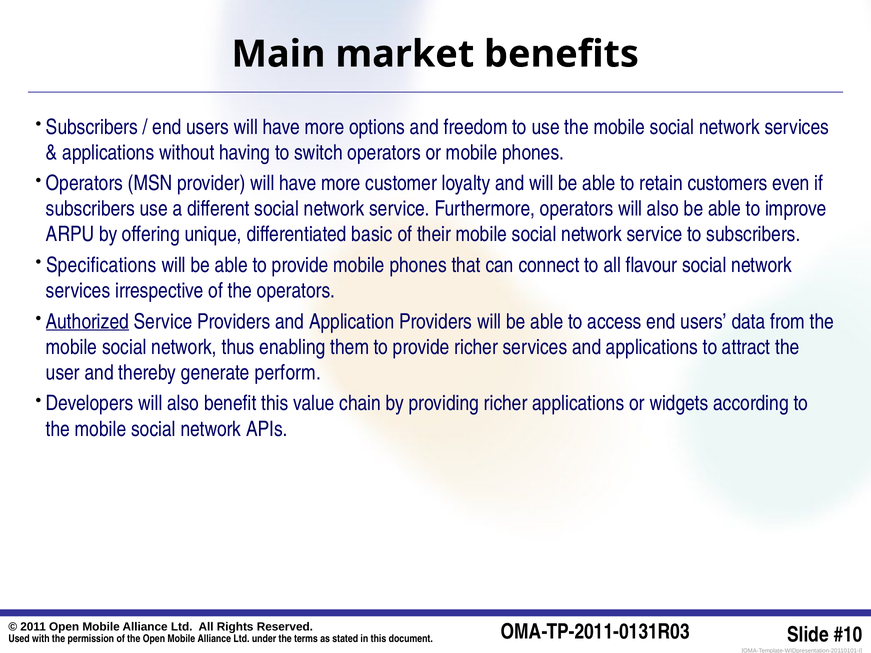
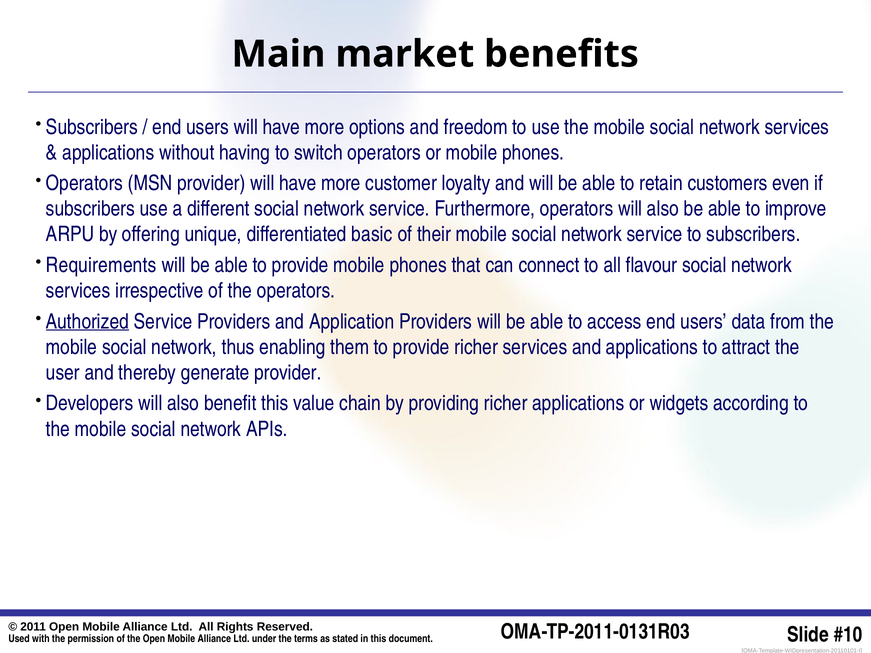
Specifications: Specifications -> Requirements (101, 265)
generate perform: perform -> provider (288, 373)
